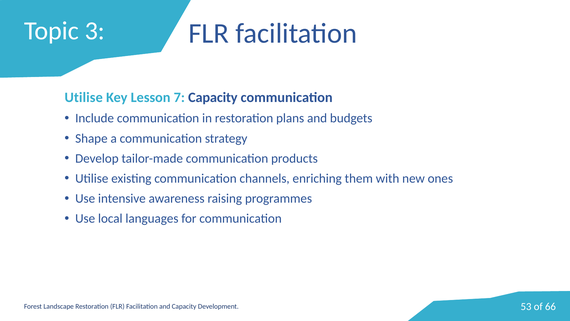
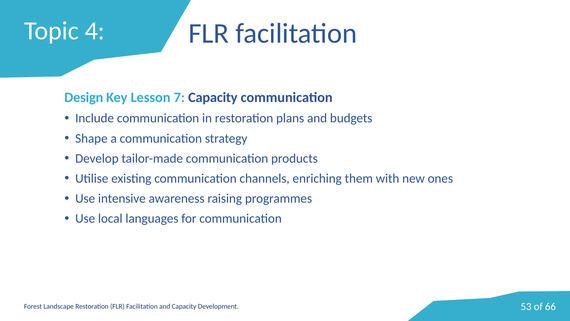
3: 3 -> 4 (95, 31)
Utilise: Utilise -> Design (84, 98)
